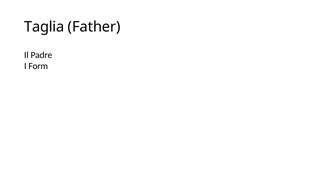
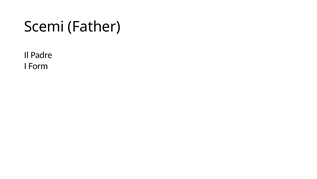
Taglia: Taglia -> Scemi (44, 27)
